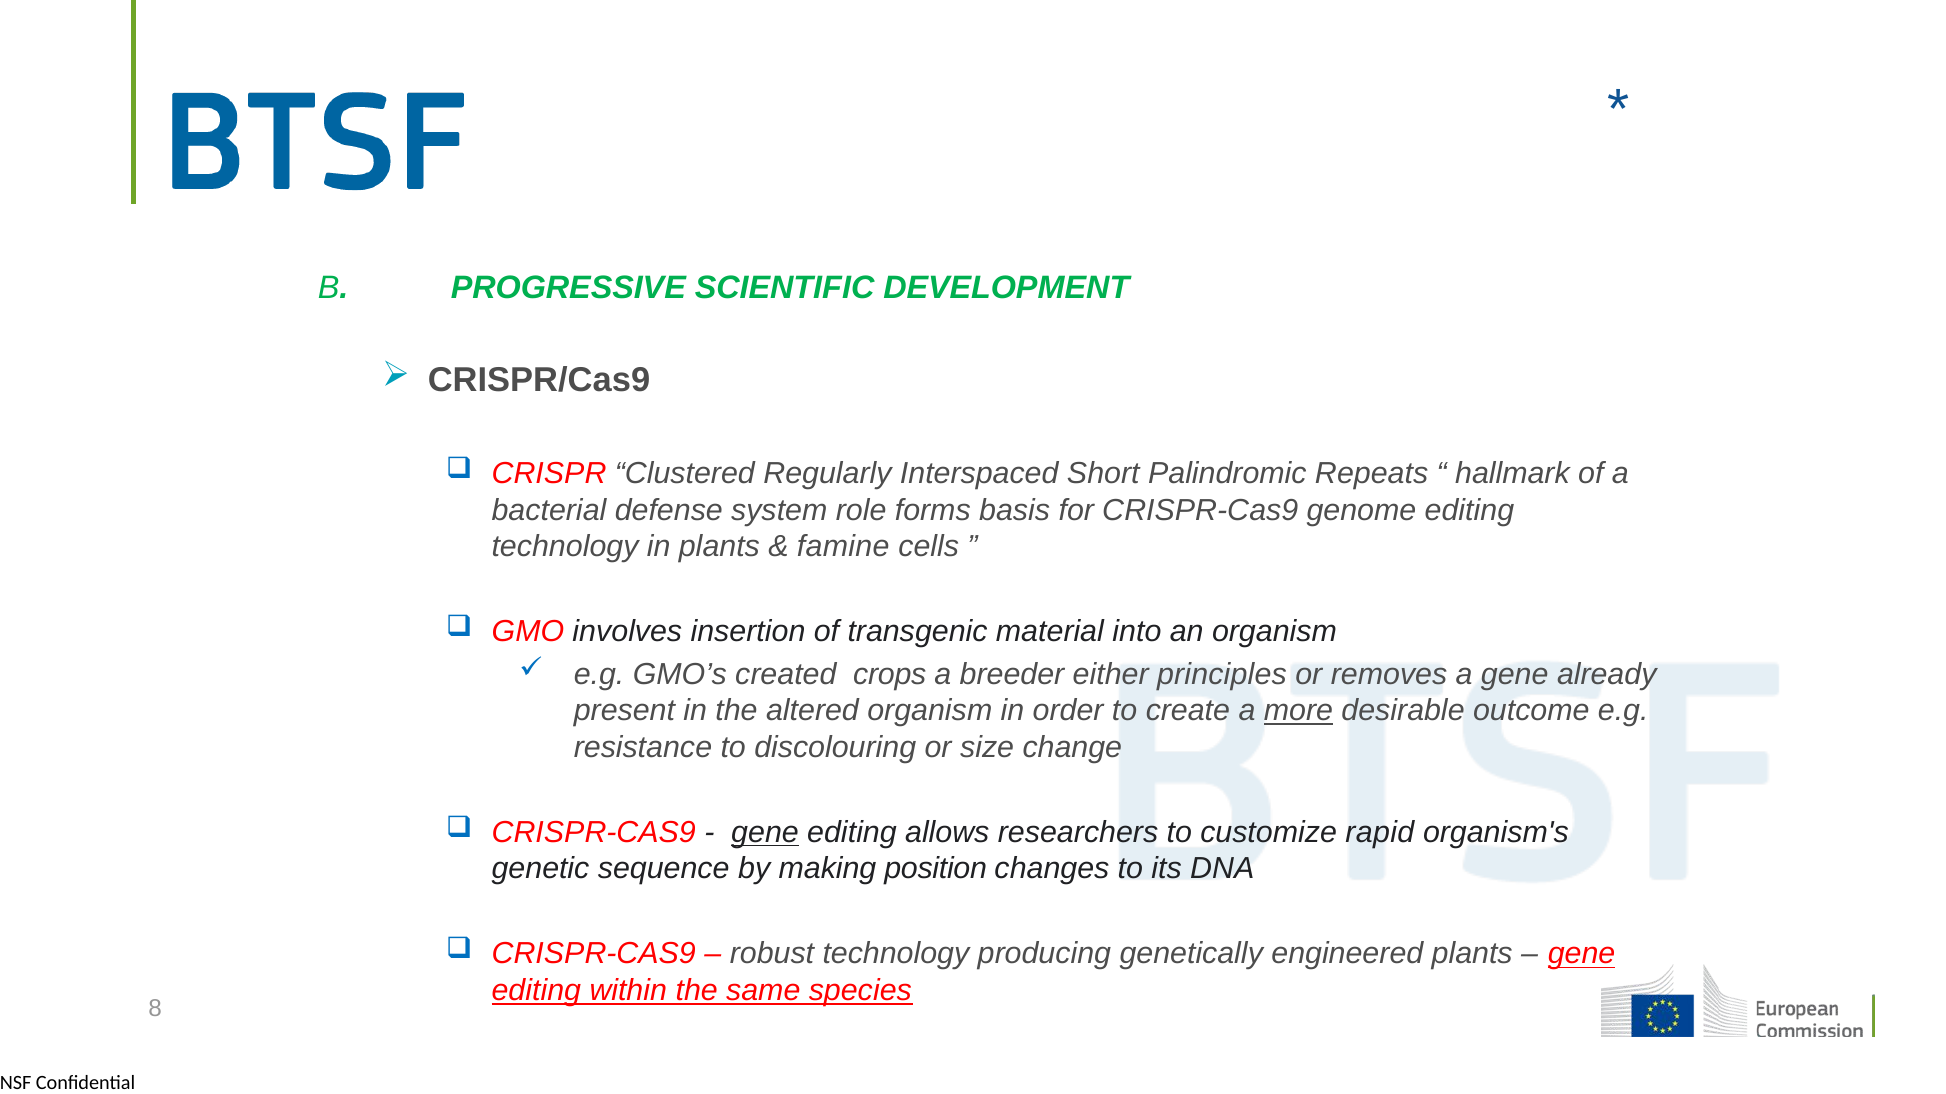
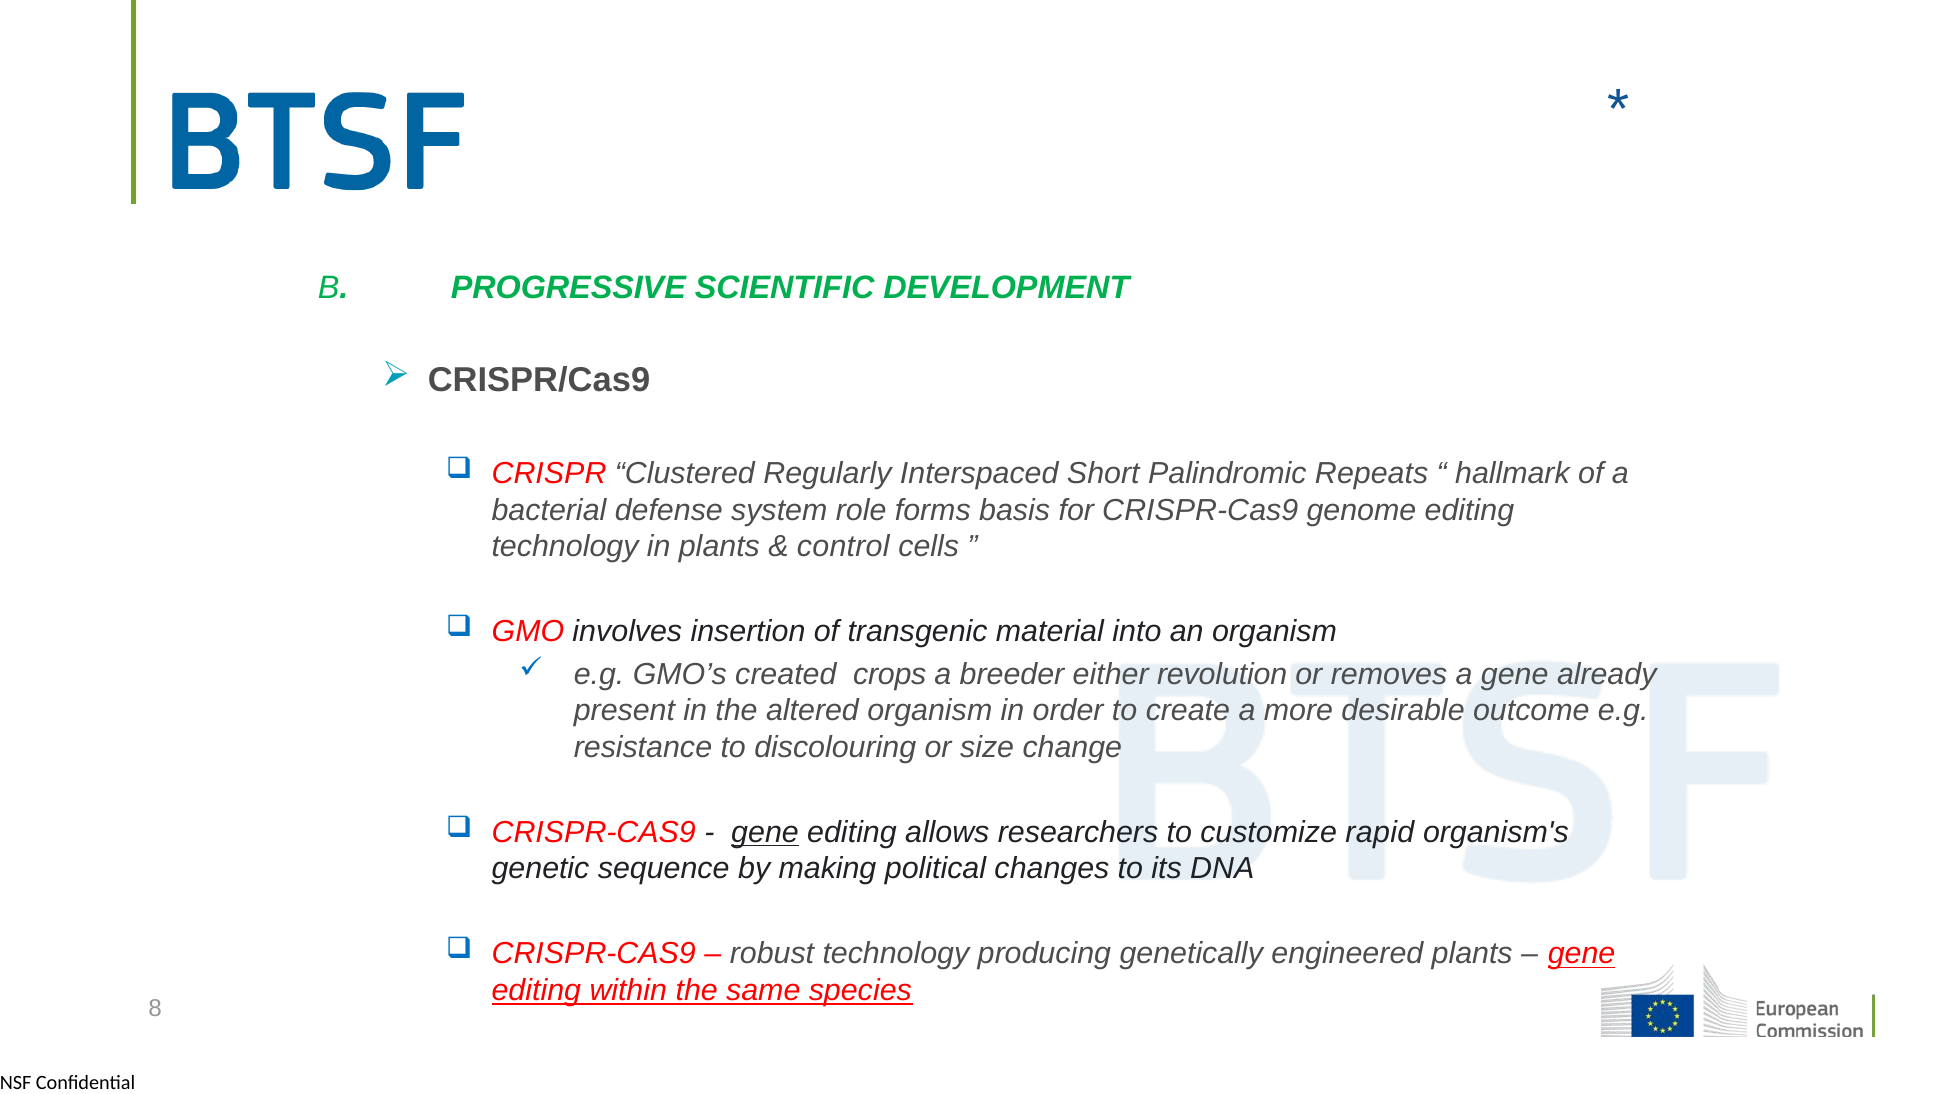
famine: famine -> control (843, 547)
principles: principles -> revolution (1222, 675)
more underline: present -> none (1298, 711)
position: position -> political (936, 869)
